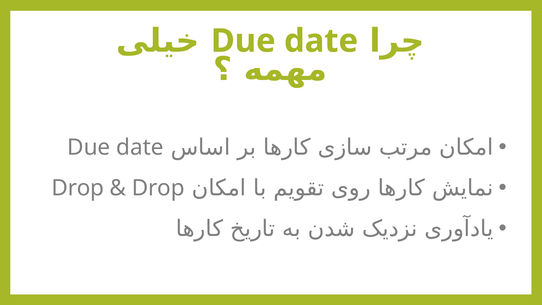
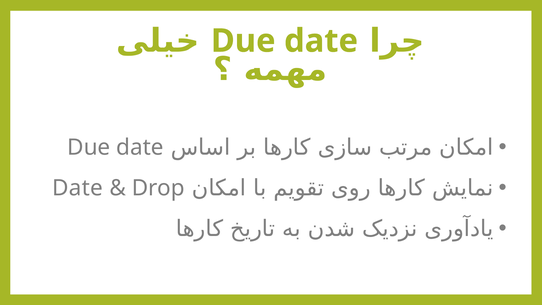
Drop: Drop -> Date (78, 188)
